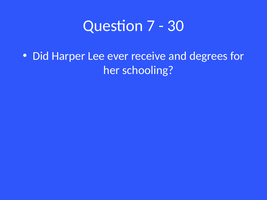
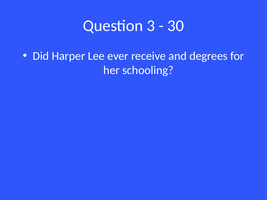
7: 7 -> 3 (151, 26)
